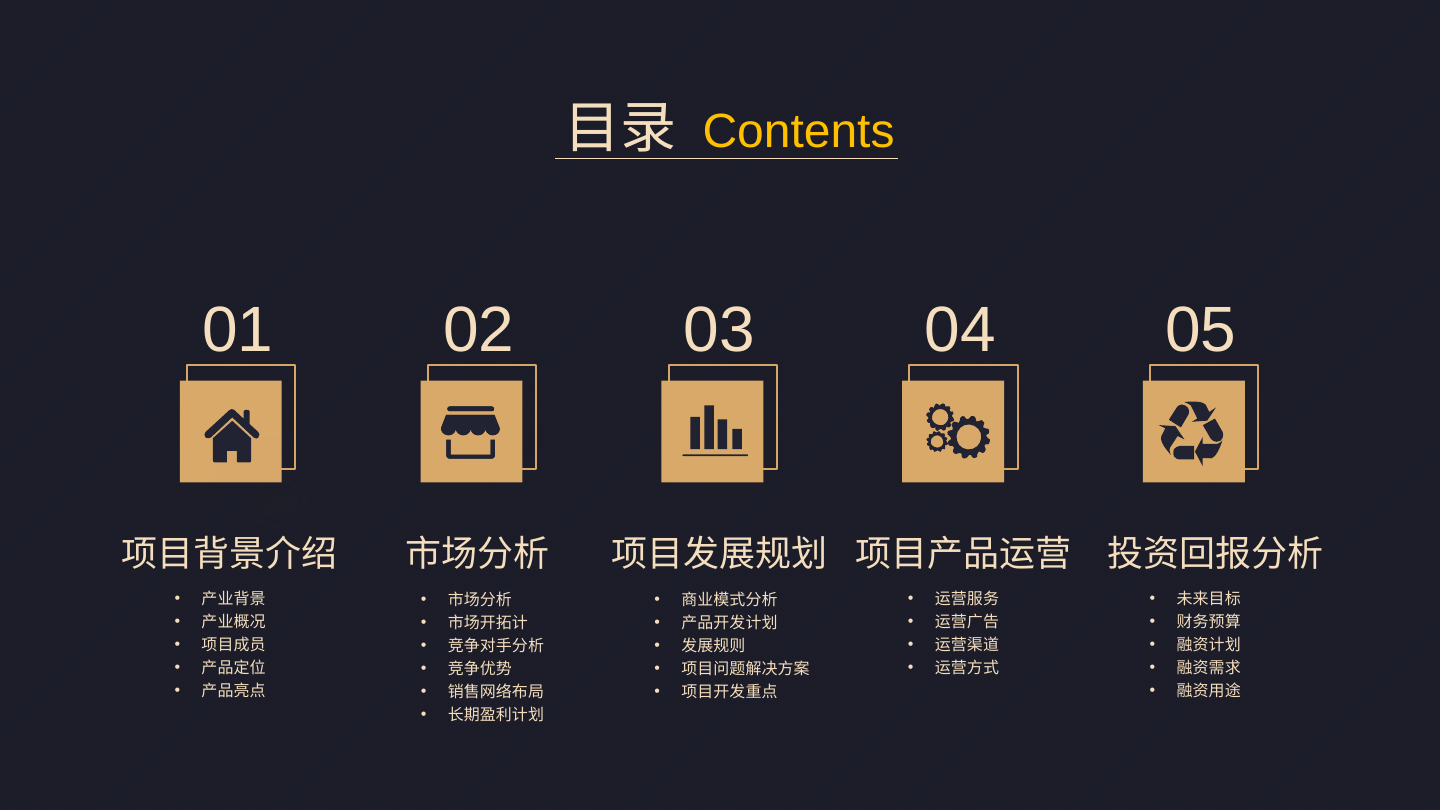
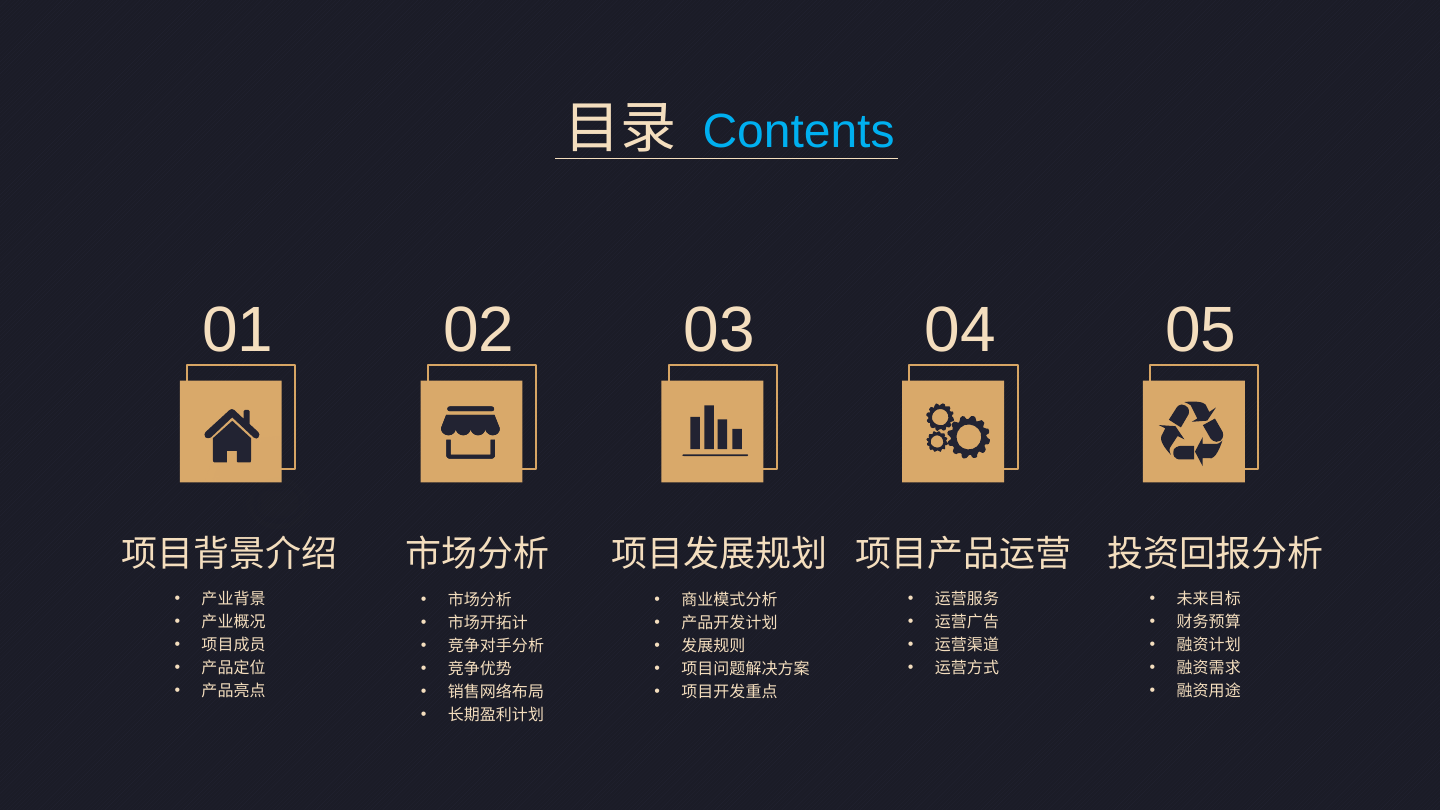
Contents colour: yellow -> light blue (799, 132)
